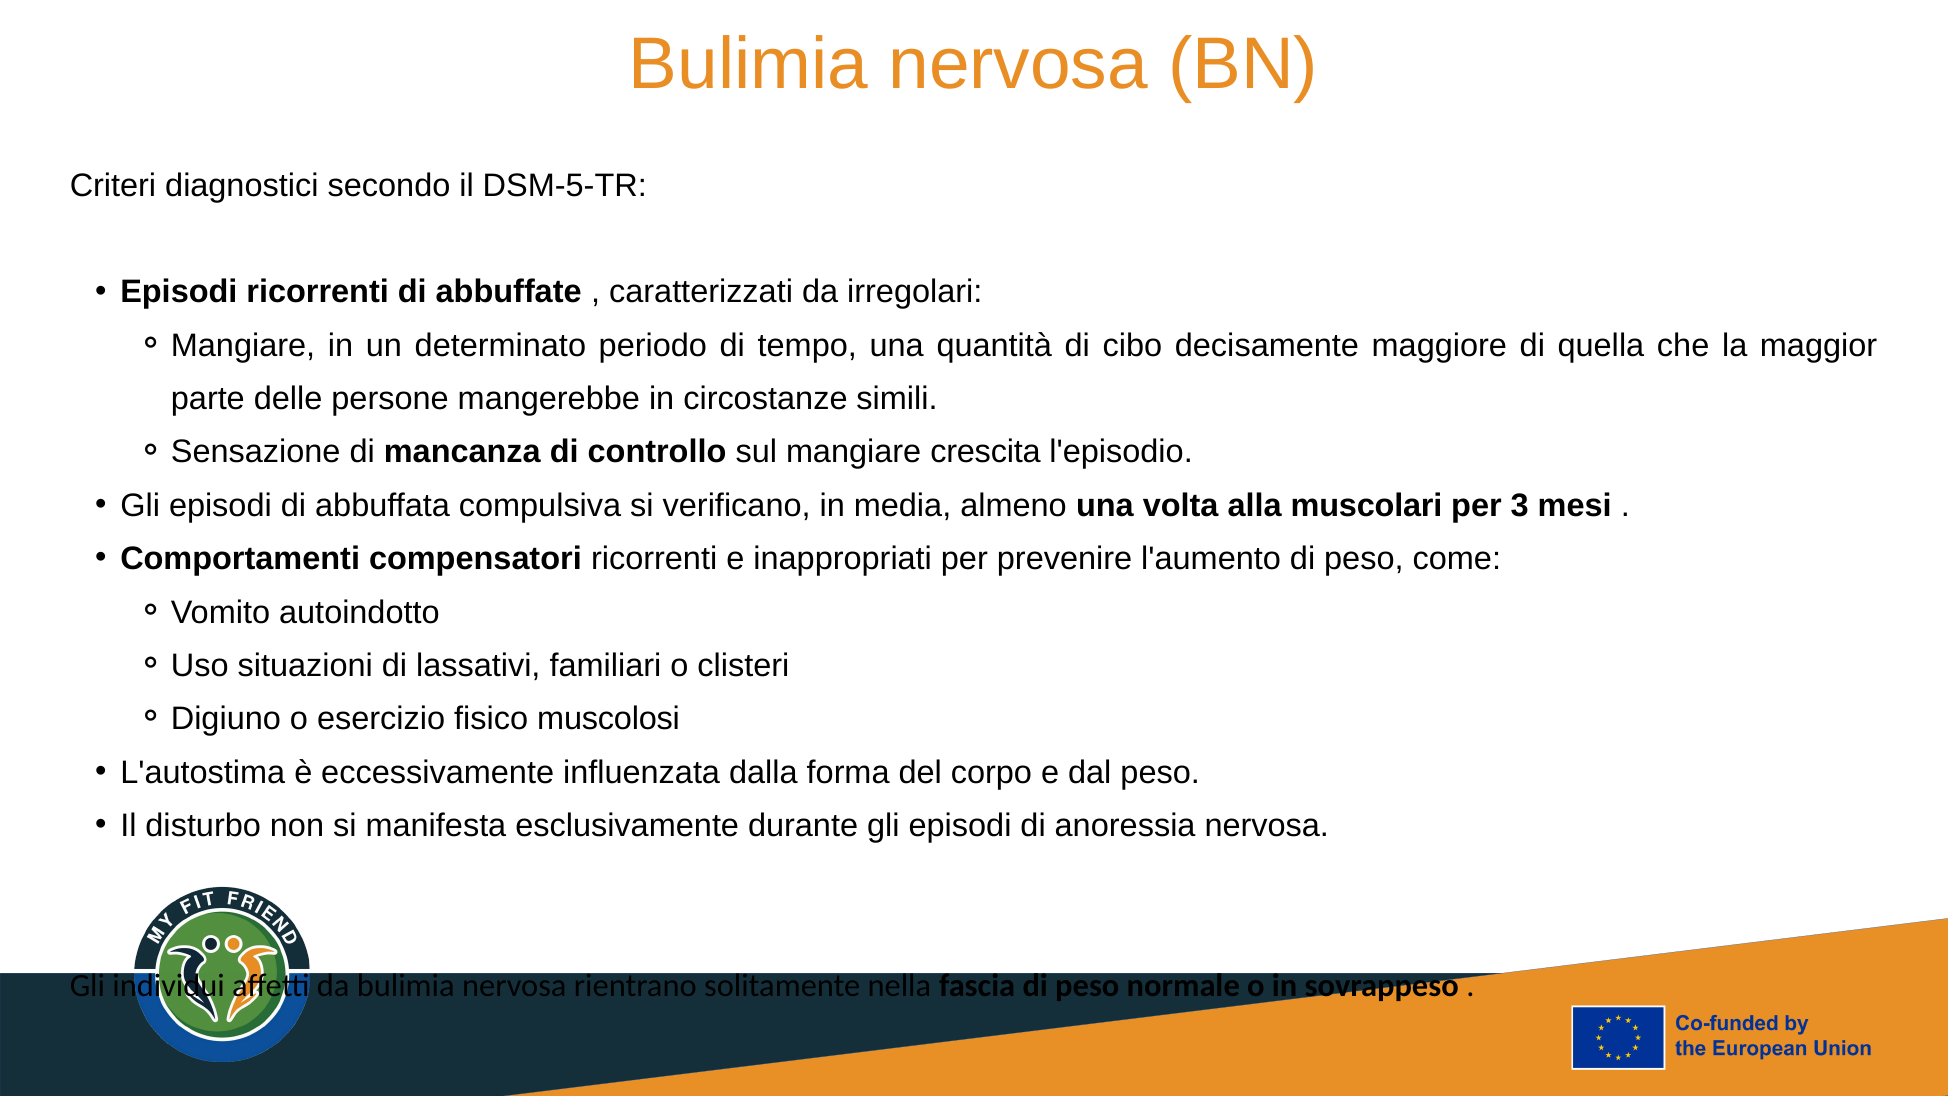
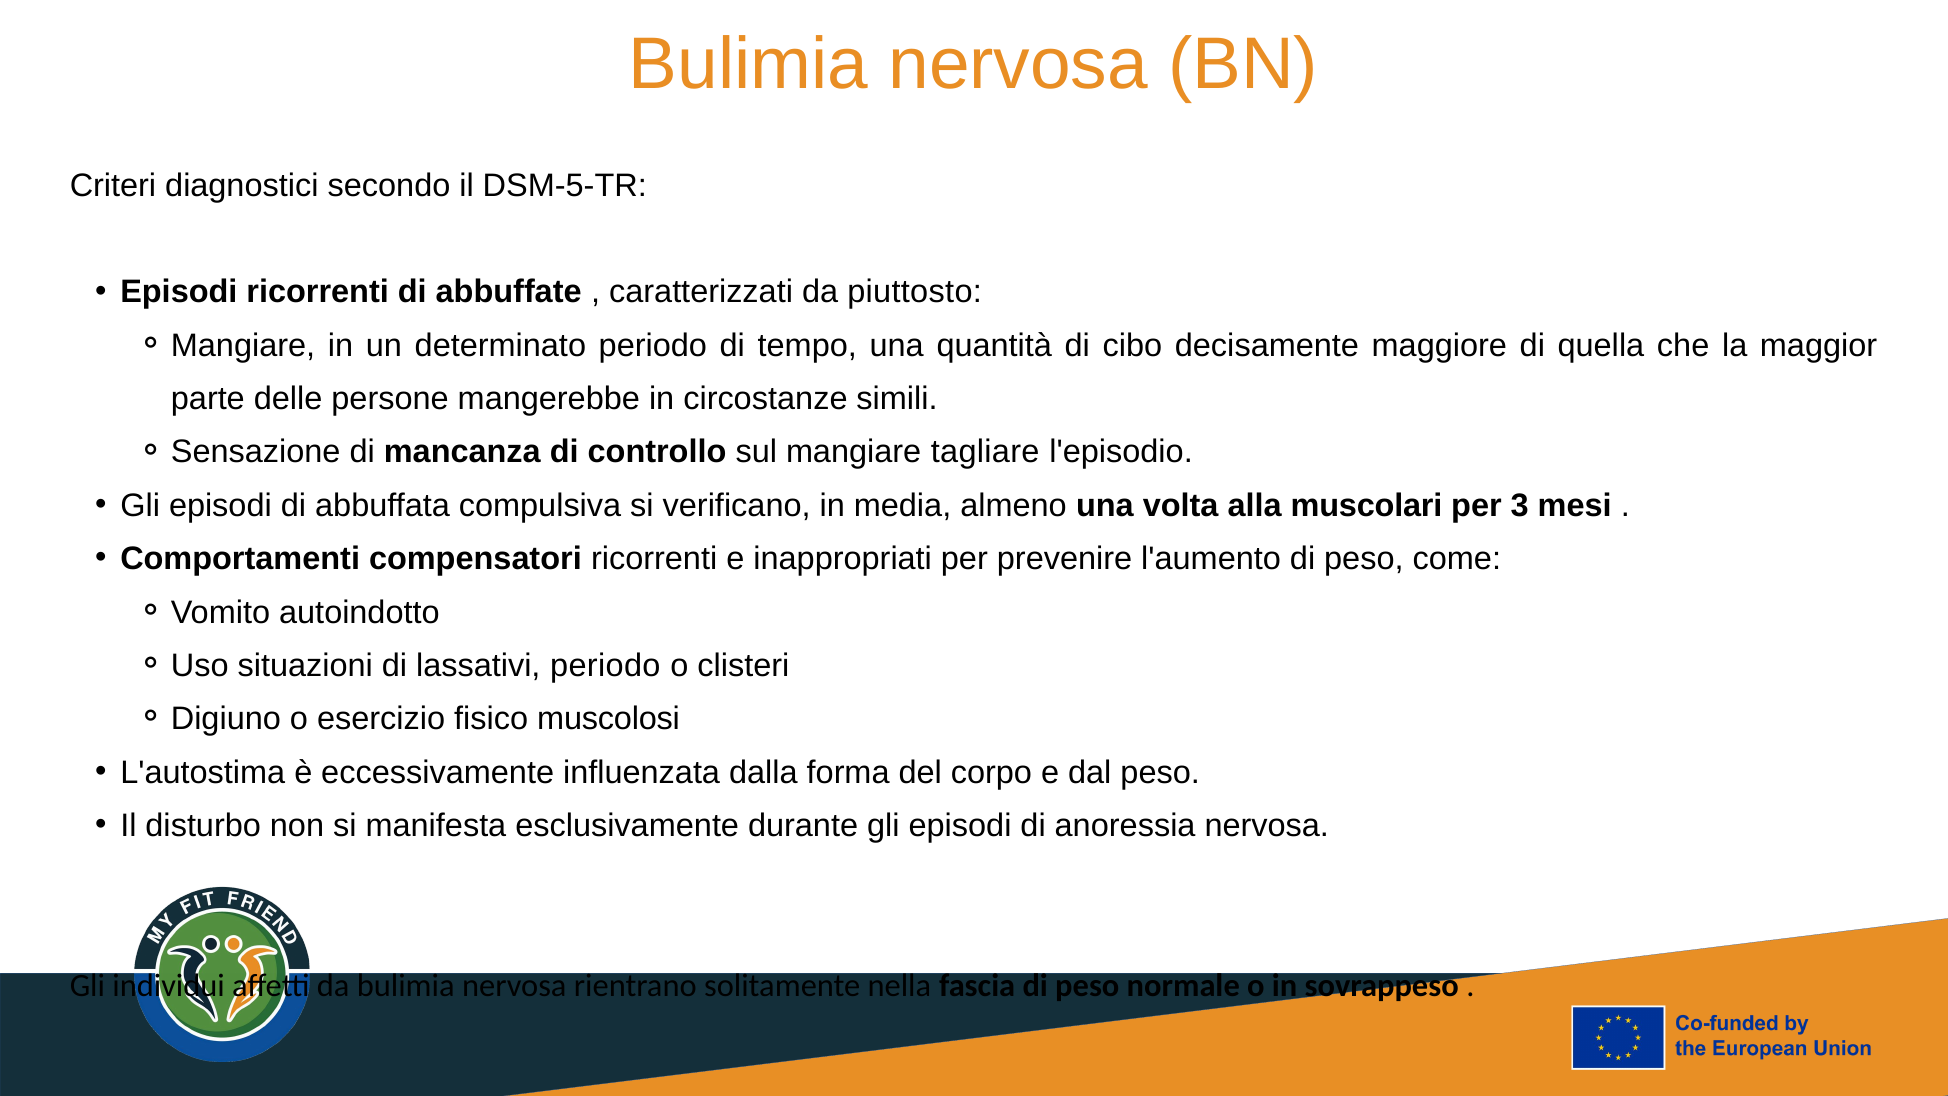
irregolari: irregolari -> piuttosto (915, 292)
crescita: crescita -> tagliare (985, 452)
lassativi familiari: familiari -> periodo (605, 666)
